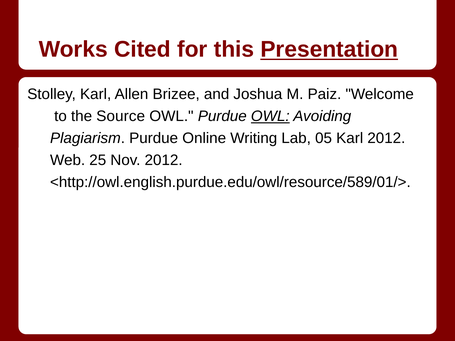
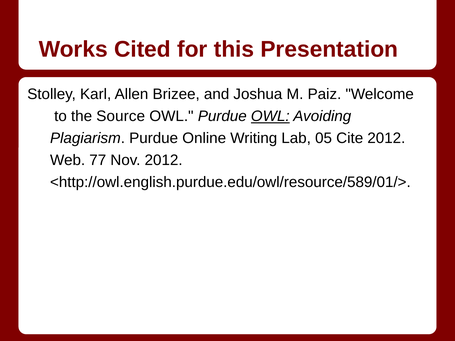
Presentation underline: present -> none (329, 50)
05 Karl: Karl -> Cite (350, 138)
25: 25 -> 77 (98, 160)
